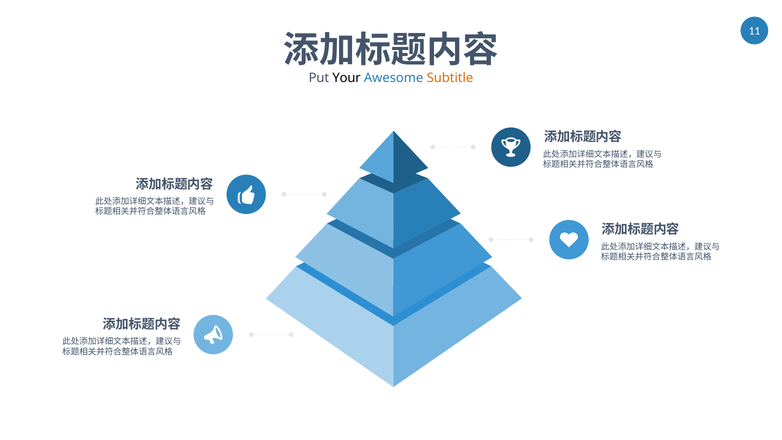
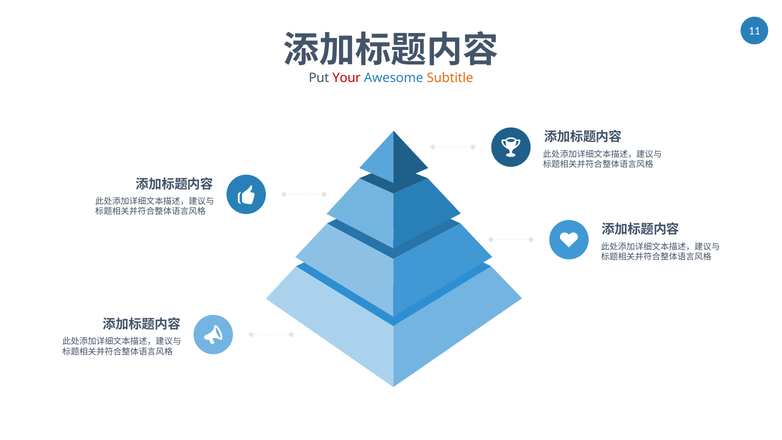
Your colour: black -> red (347, 78)
